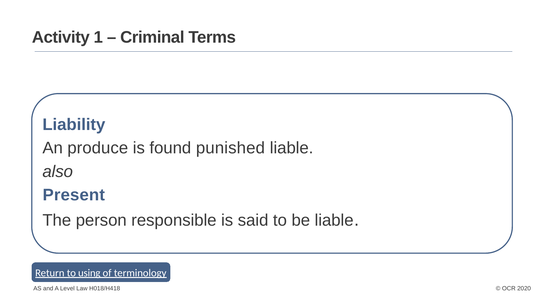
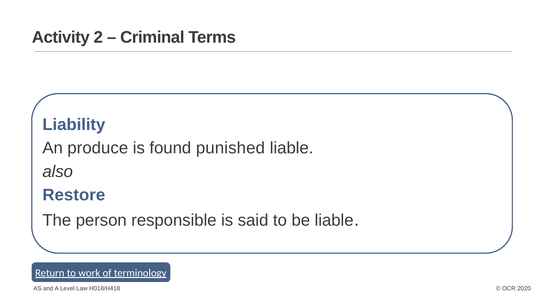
1: 1 -> 2 (98, 37)
Present: Present -> Restore (74, 195)
using: using -> work (89, 273)
